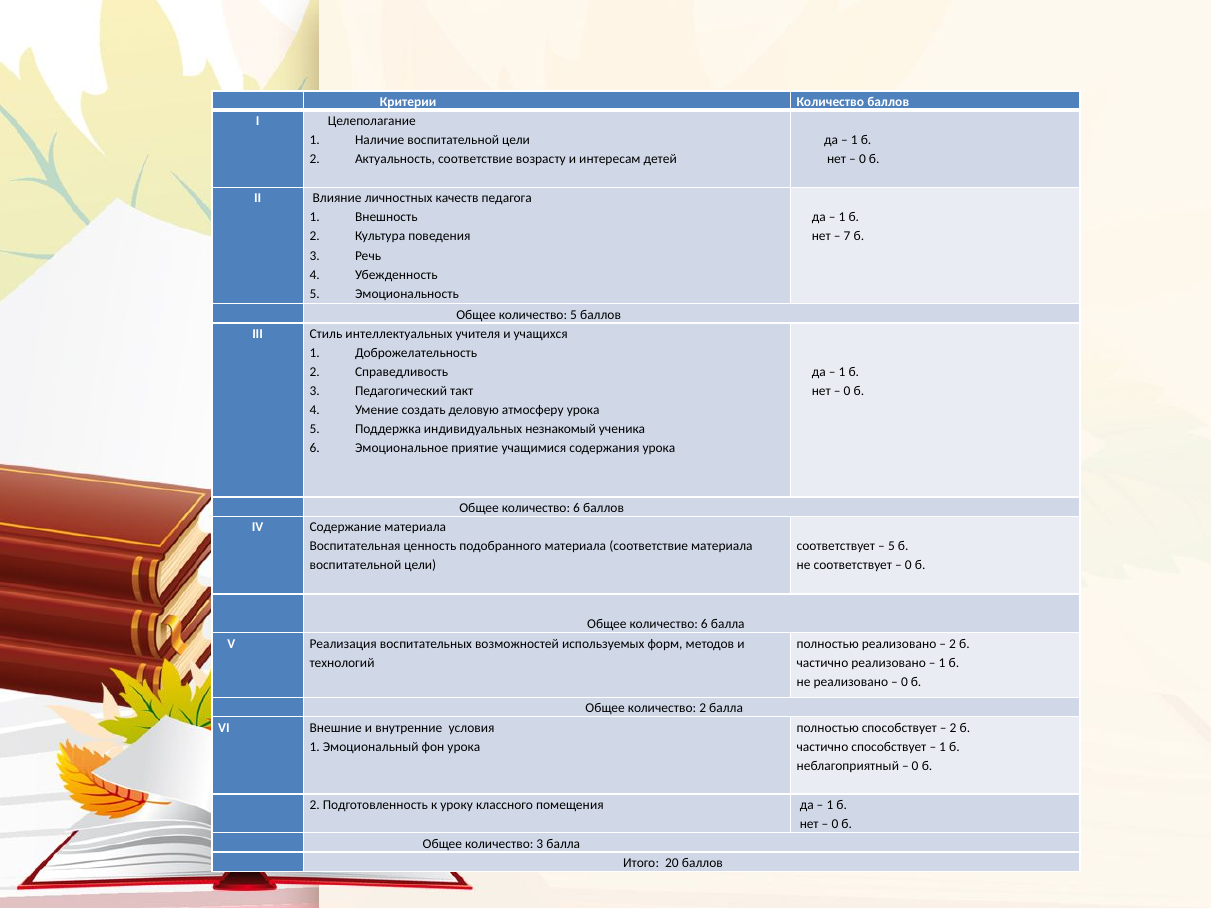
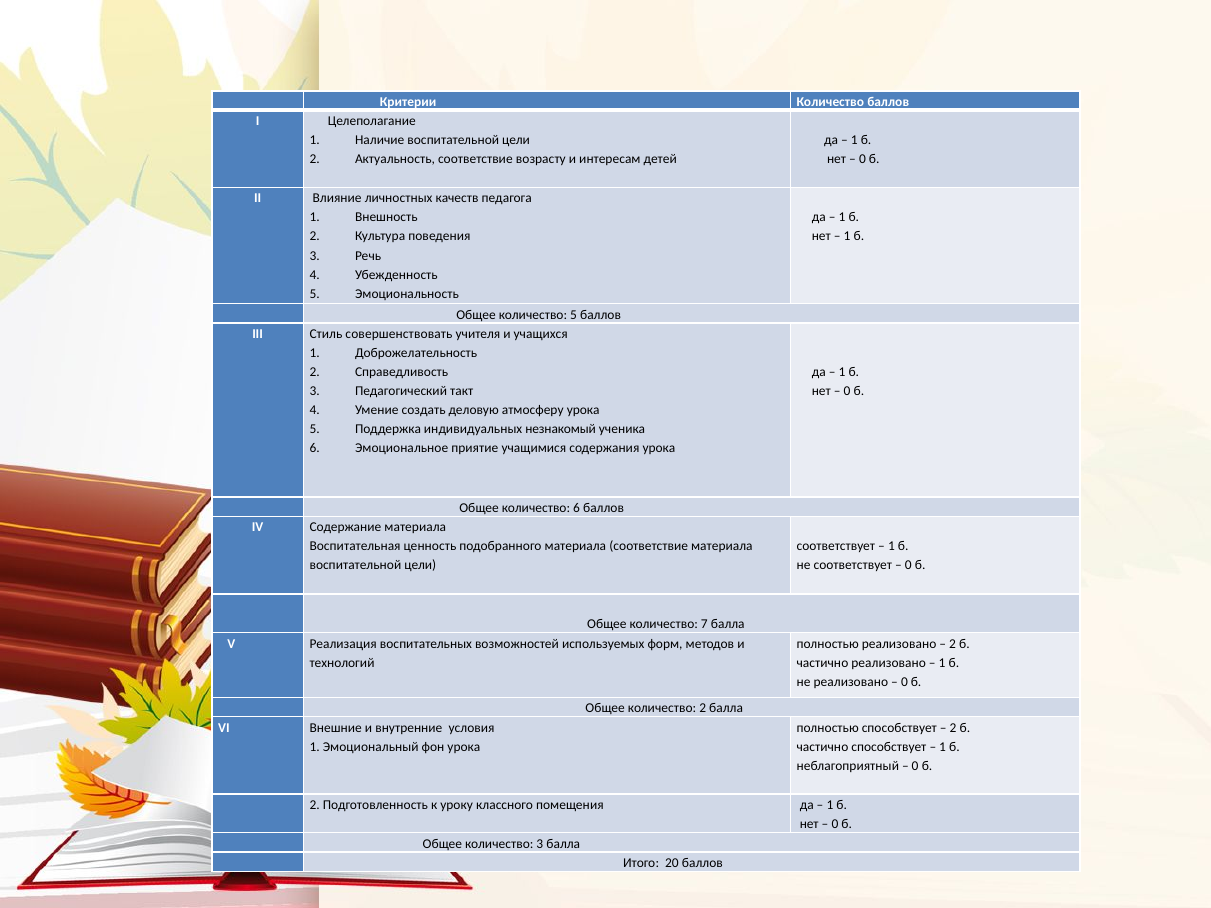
7: 7 -> 1 (847, 237)
интеллектуальных: интеллектуальных -> совершенствовать (399, 334)
5: 5 -> 1 (891, 547)
6: 6 -> 7 (704, 624)
